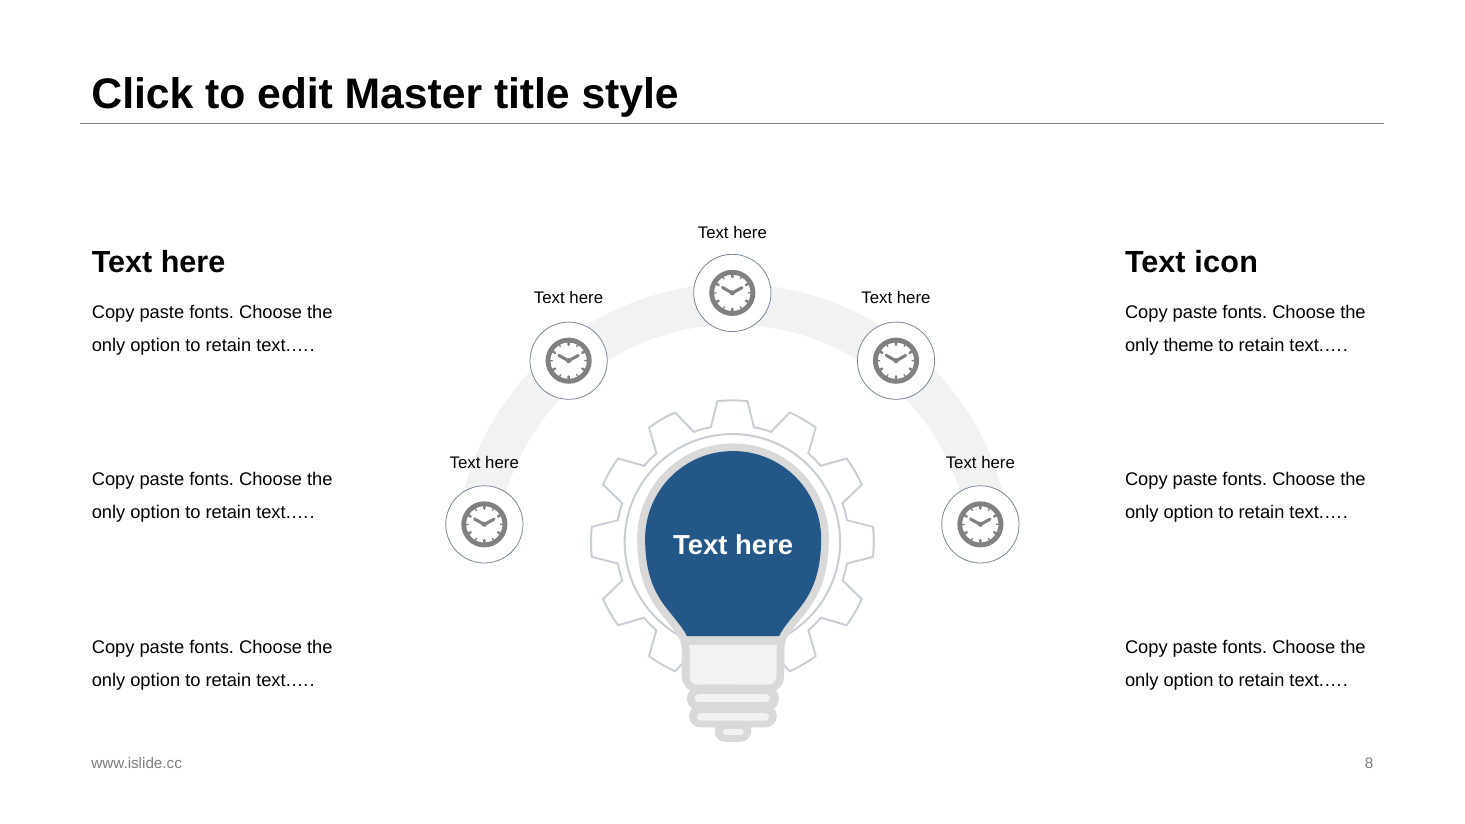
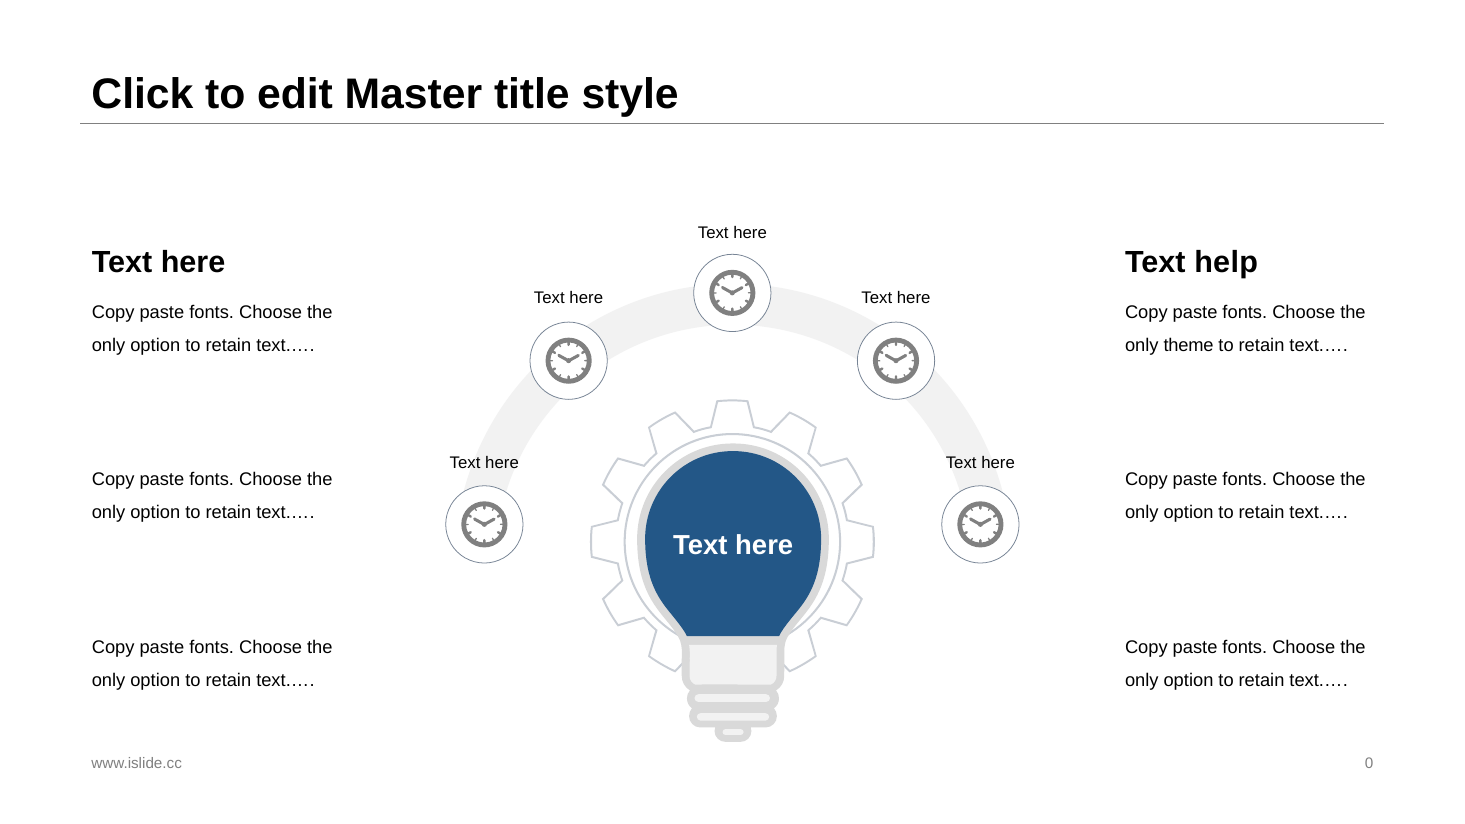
icon: icon -> help (1226, 263)
8: 8 -> 0 (1369, 763)
